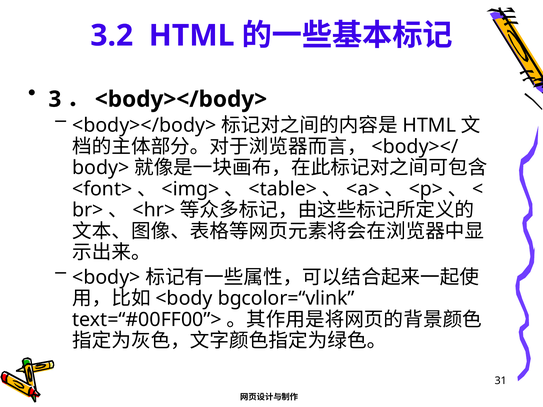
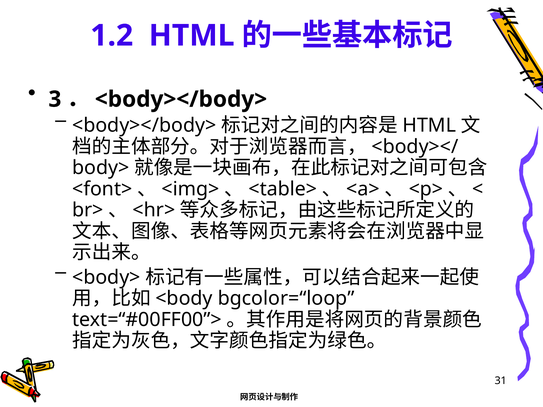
3.2: 3.2 -> 1.2 (112, 36)
bgcolor=“vlink: bgcolor=“vlink -> bgcolor=“loop (286, 299)
